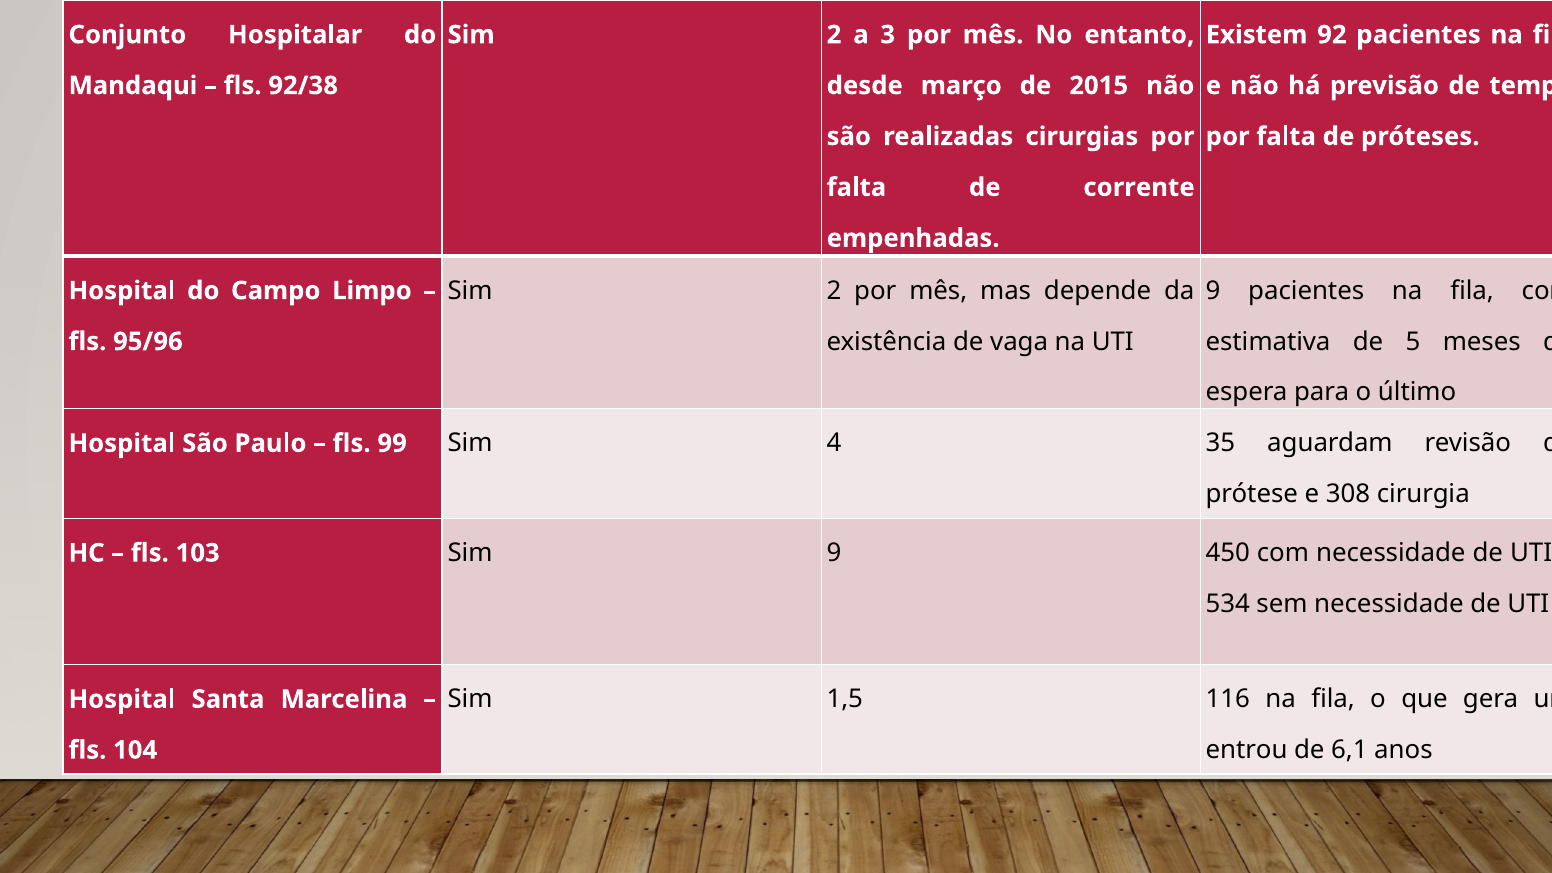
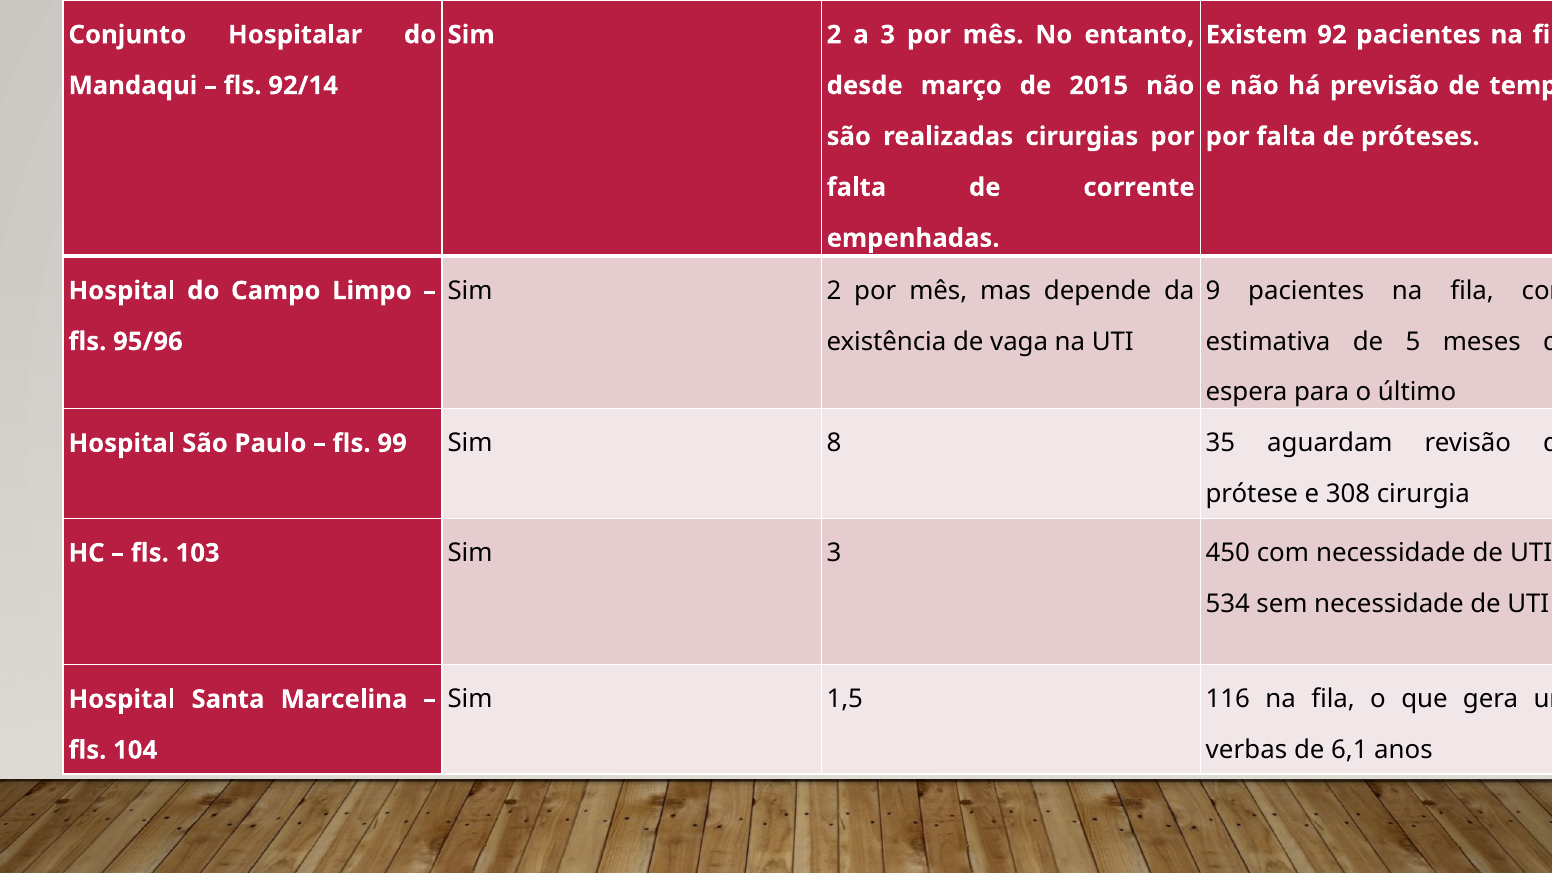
92/38: 92/38 -> 92/14 (303, 86)
4: 4 -> 8 (834, 443)
Sim 9: 9 -> 3 (834, 553)
entrou: entrou -> verbas (1247, 750)
